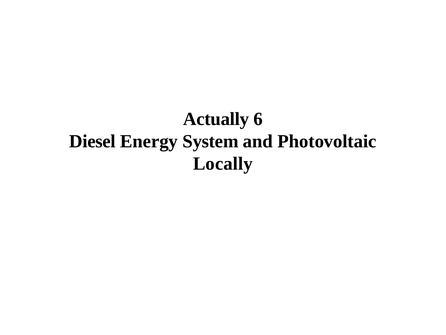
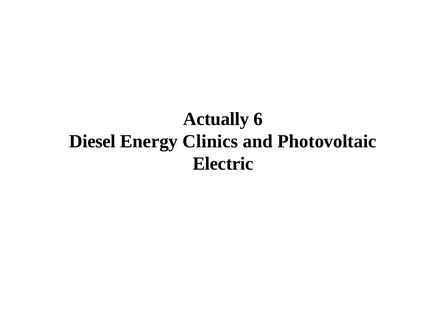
System: System -> Clinics (210, 141)
Locally: Locally -> Electric (223, 163)
